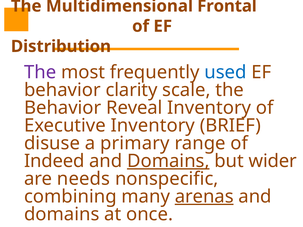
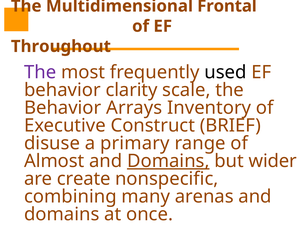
Distribution: Distribution -> Throughout (61, 46)
used colour: blue -> black (225, 72)
Reveal: Reveal -> Arrays (134, 108)
Executive Inventory: Inventory -> Construct (153, 126)
Indeed: Indeed -> Almost (54, 161)
needs: needs -> create (84, 179)
arenas underline: present -> none (204, 197)
